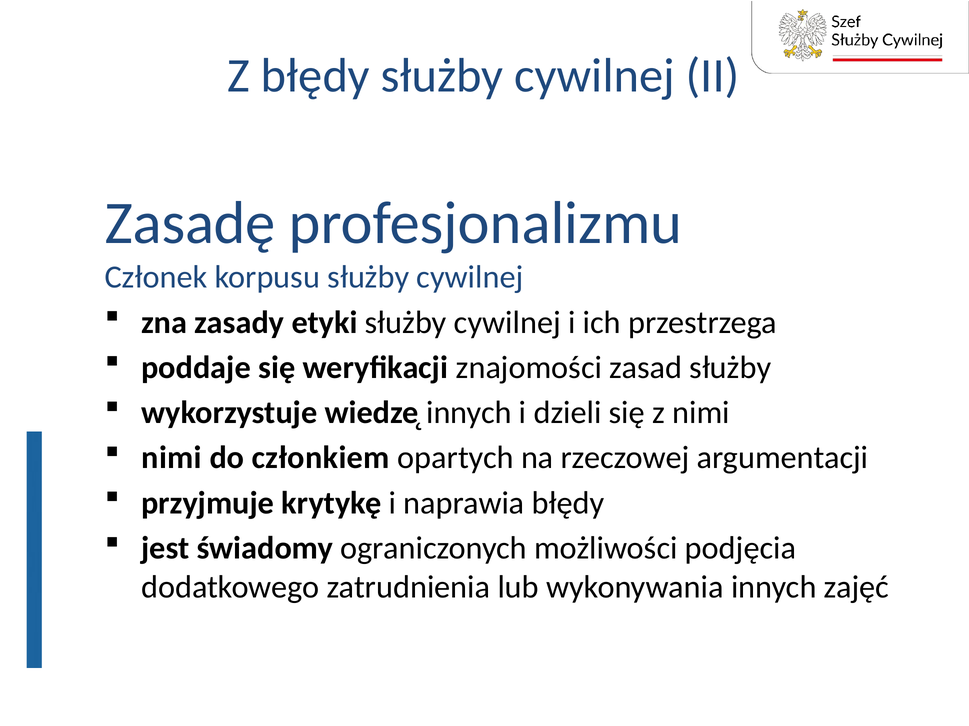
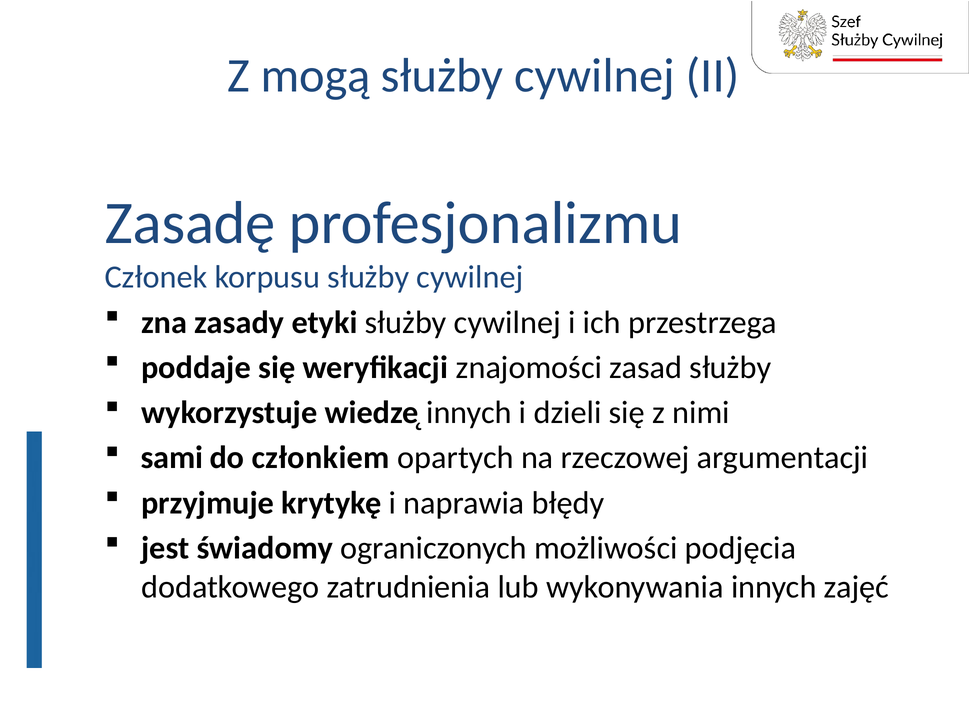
Z błędy: błędy -> mogą (316, 76)
nimi: nimi -> sami (172, 458)
